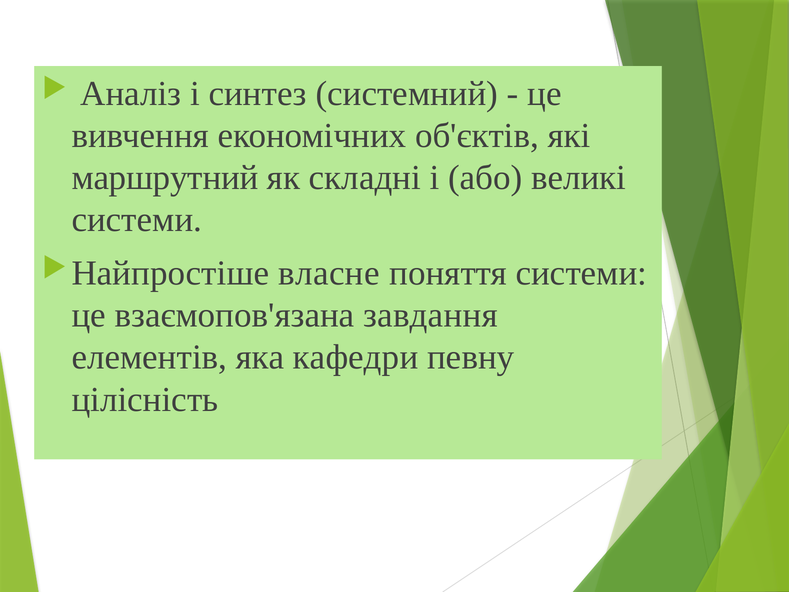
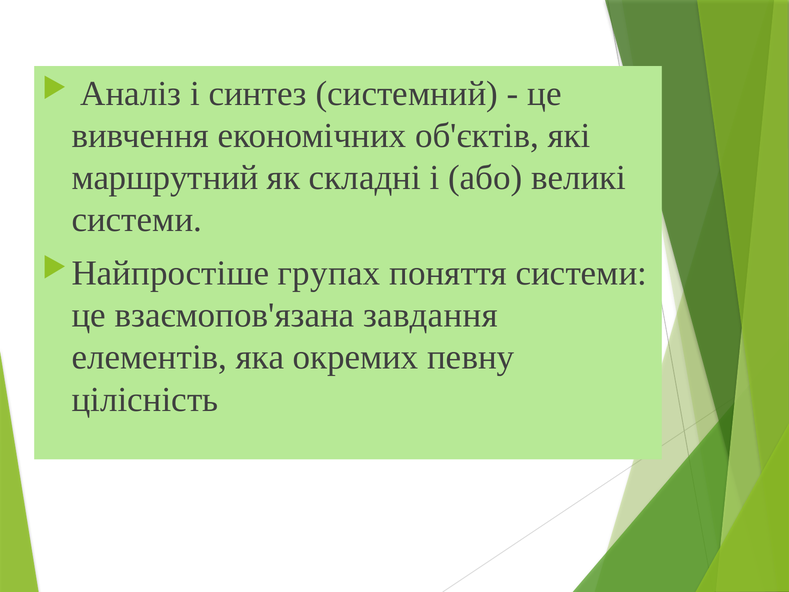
власне: власне -> групах (329, 273)
кафедри: кафедри -> окремих (356, 357)
